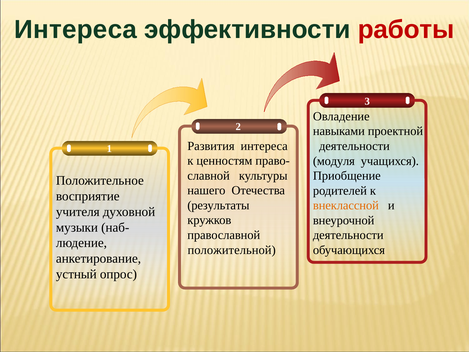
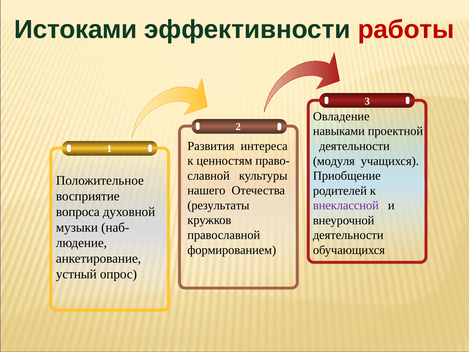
Интереса: Интереса -> Истоками (76, 30)
внеклассной colour: orange -> purple (346, 205)
учителя: учителя -> вопроса (78, 212)
положительной: положительной -> формированием (232, 250)
